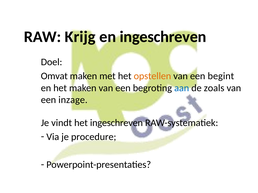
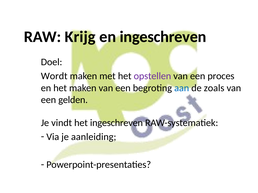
Omvat: Omvat -> Wordt (54, 76)
opstellen colour: orange -> purple (152, 76)
begint: begint -> proces (221, 76)
inzage: inzage -> gelden (73, 100)
procedure: procedure -> aanleiding (94, 137)
